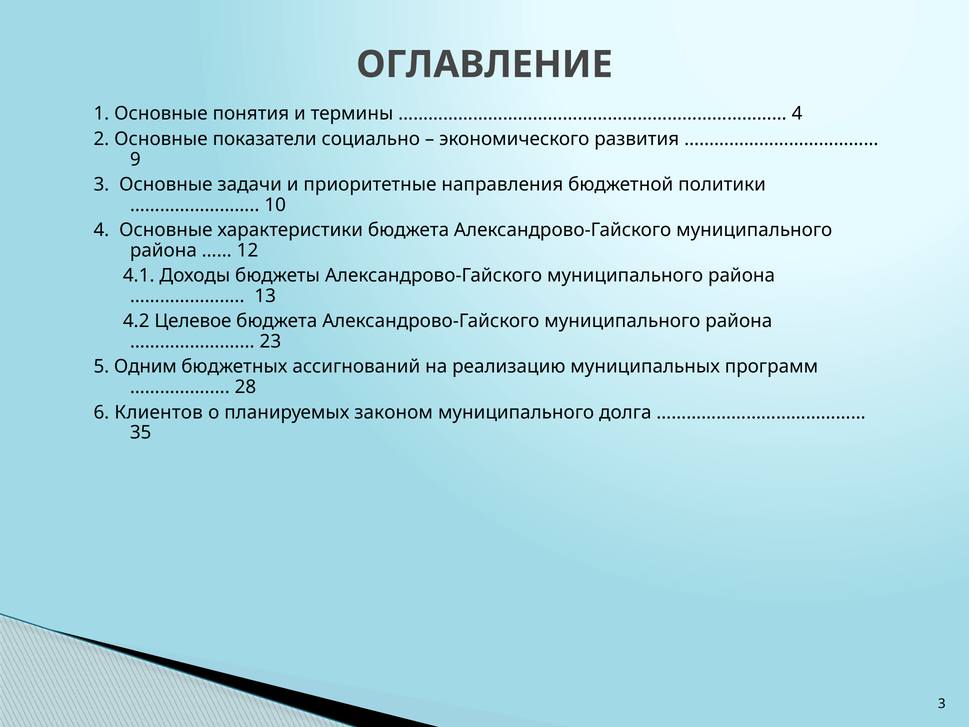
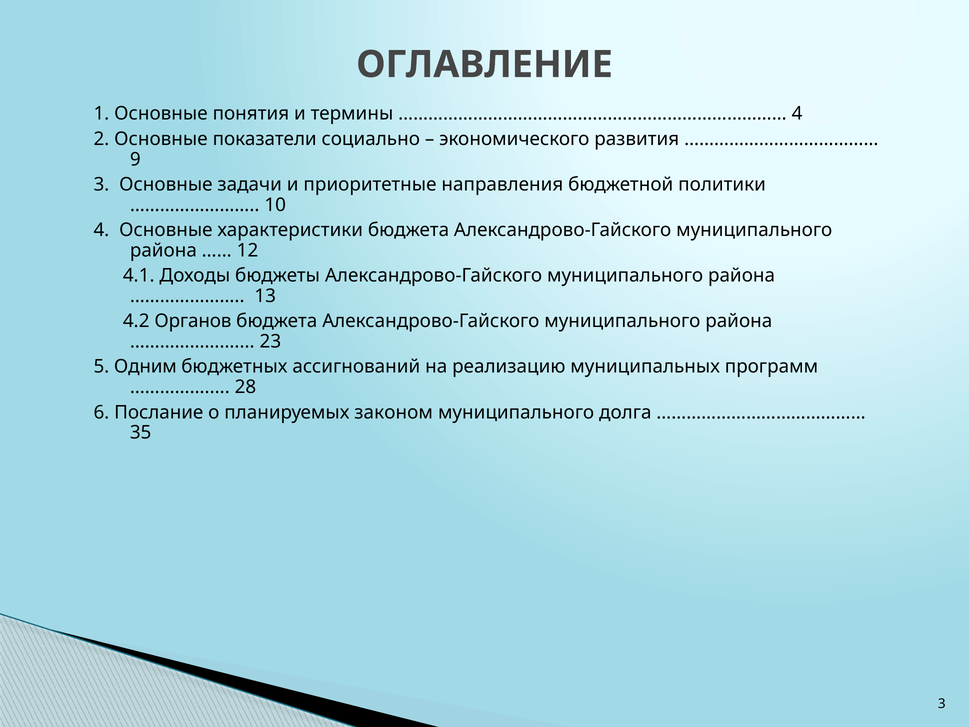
Целевое: Целевое -> Органов (193, 321)
Клиентов: Клиентов -> Послание (159, 412)
